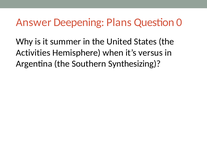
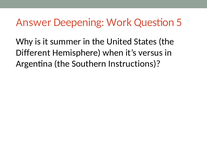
Plans: Plans -> Work (119, 22)
0: 0 -> 5 (179, 22)
Activities: Activities -> Different (33, 53)
Synthesizing: Synthesizing -> Instructions (134, 64)
